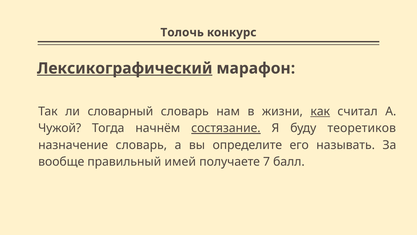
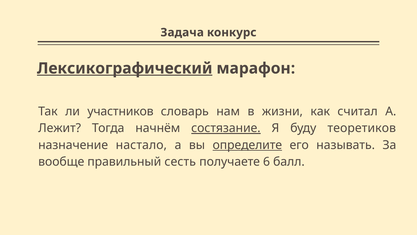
Толочь: Толочь -> Задача (182, 32)
словарный: словарный -> участников (120, 111)
как underline: present -> none (320, 111)
Чужой: Чужой -> Лежит (60, 128)
назначение словарь: словарь -> настало (141, 145)
определите underline: none -> present (247, 145)
имей: имей -> сесть (180, 162)
7: 7 -> 6 (267, 162)
